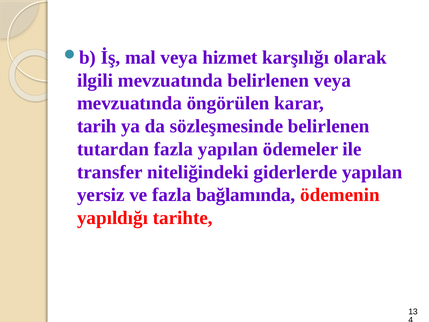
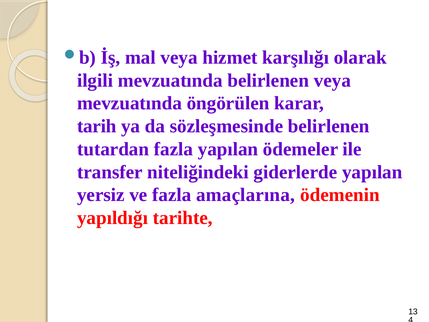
bağlamında: bağlamında -> amaçlarına (246, 195)
